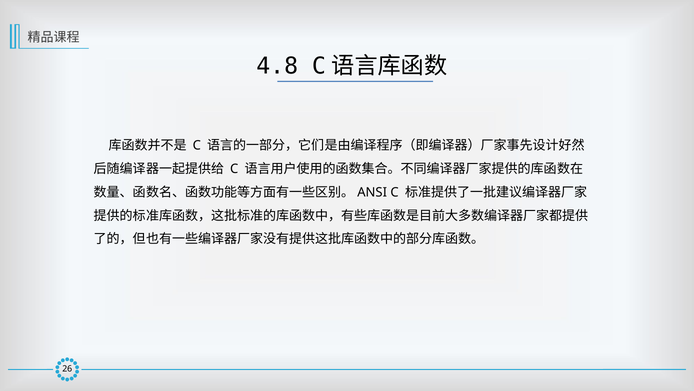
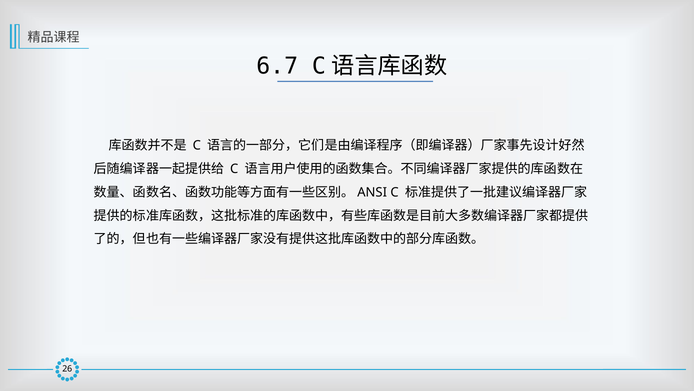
4.8: 4.8 -> 6.7 (277, 66)
